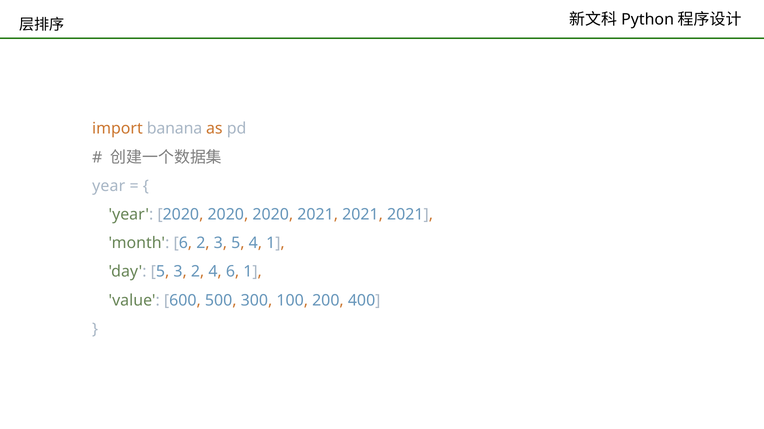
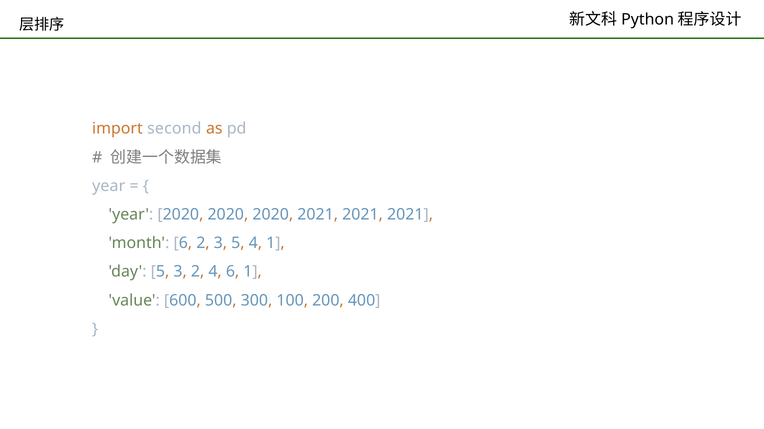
banana: banana -> second (174, 129)
